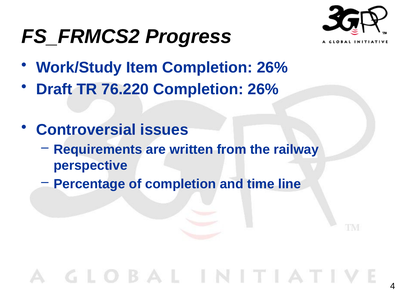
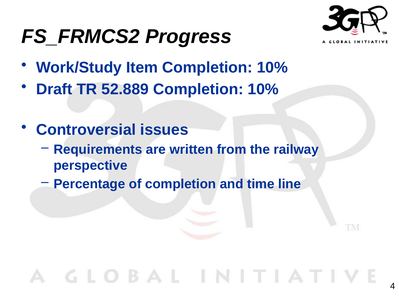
Item Completion 26%: 26% -> 10% (272, 68)
76.220: 76.220 -> 52.889 (125, 89)
26%: 26% -> 10% (263, 89)
